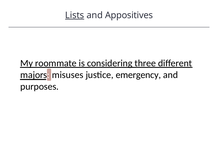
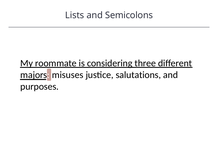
Lists underline: present -> none (75, 15)
Appositives: Appositives -> Semicolons (129, 15)
emergency: emergency -> salutations (138, 75)
